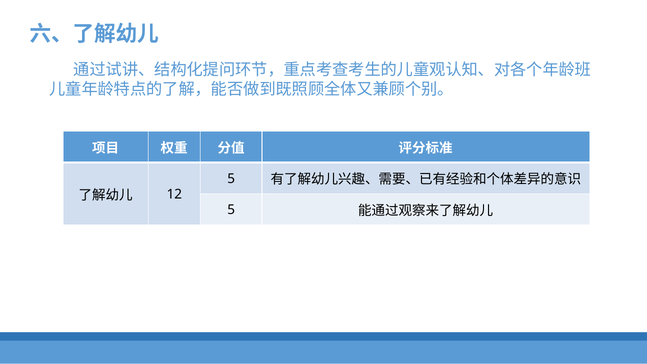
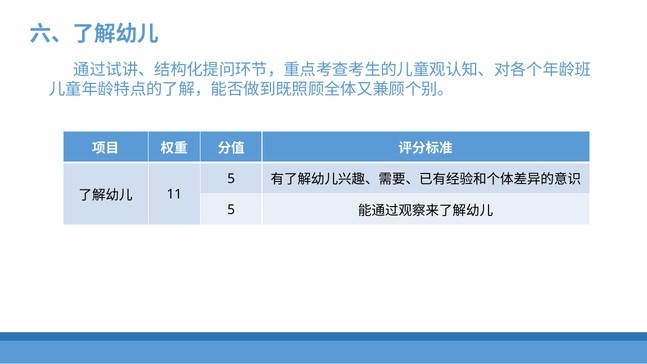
12: 12 -> 11 (174, 194)
